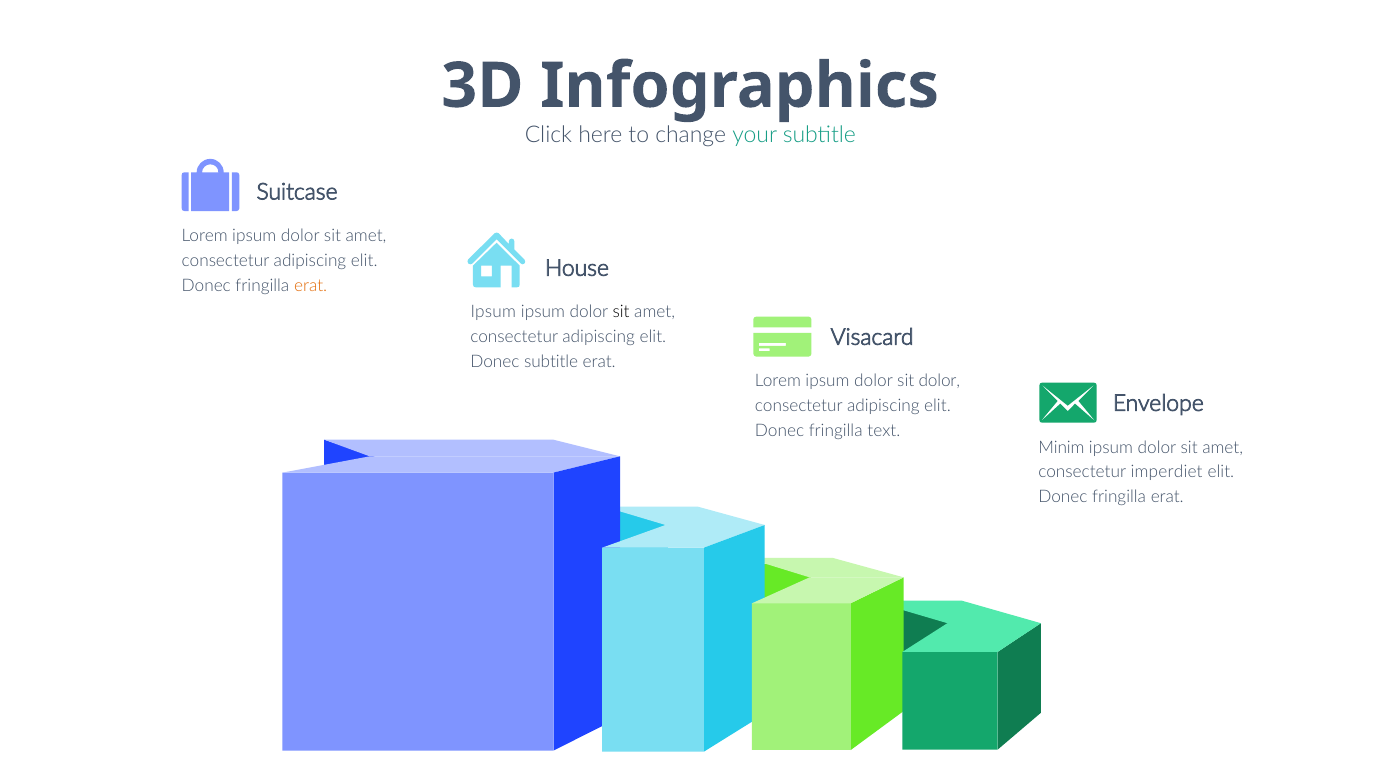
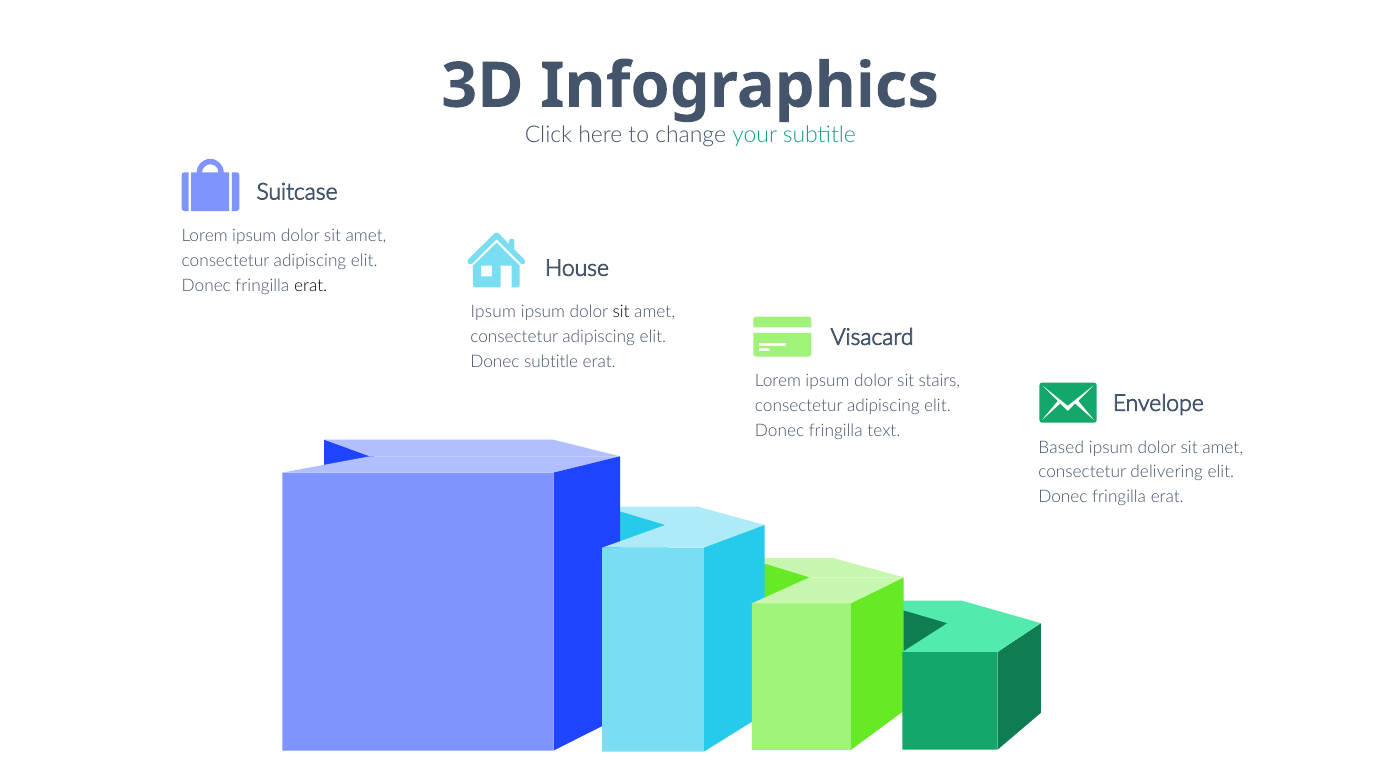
erat colour: orange -> black (311, 285)
sit dolor: dolor -> stairs (939, 381)
Minim: Minim -> Based (1061, 447)
imperdiet: imperdiet -> delivering (1167, 472)
